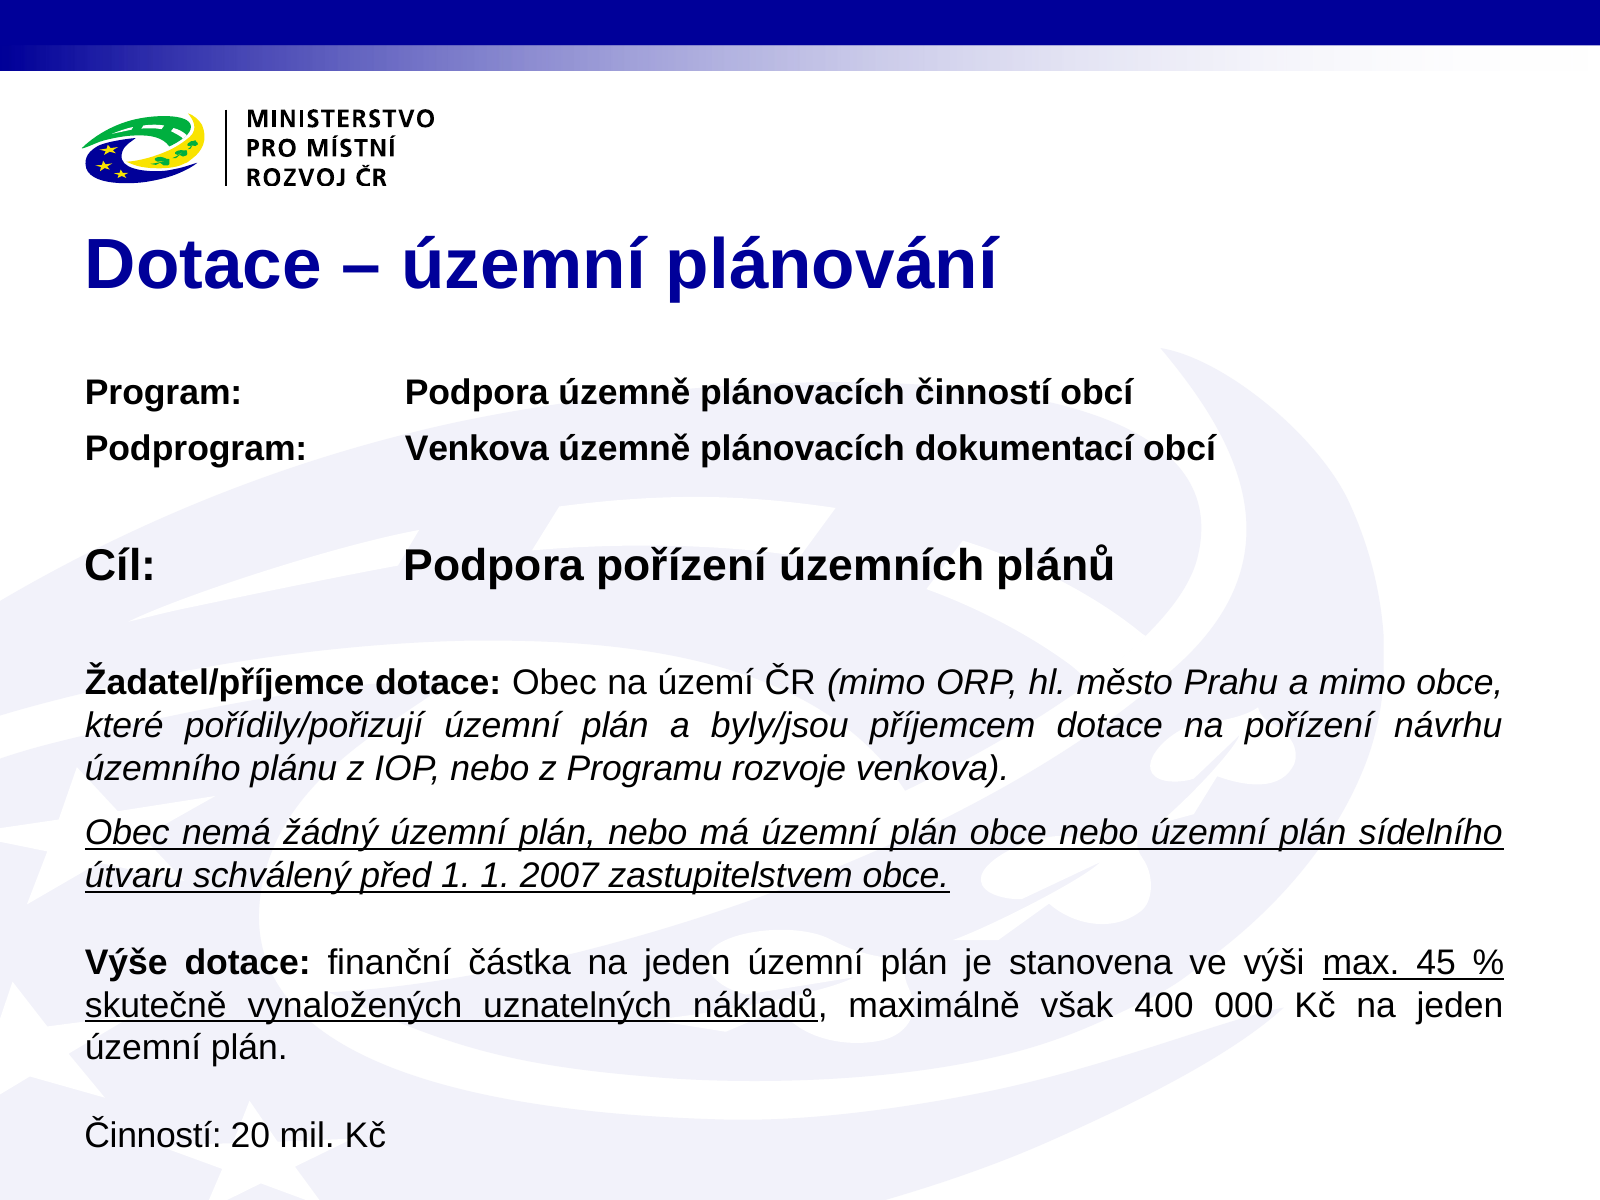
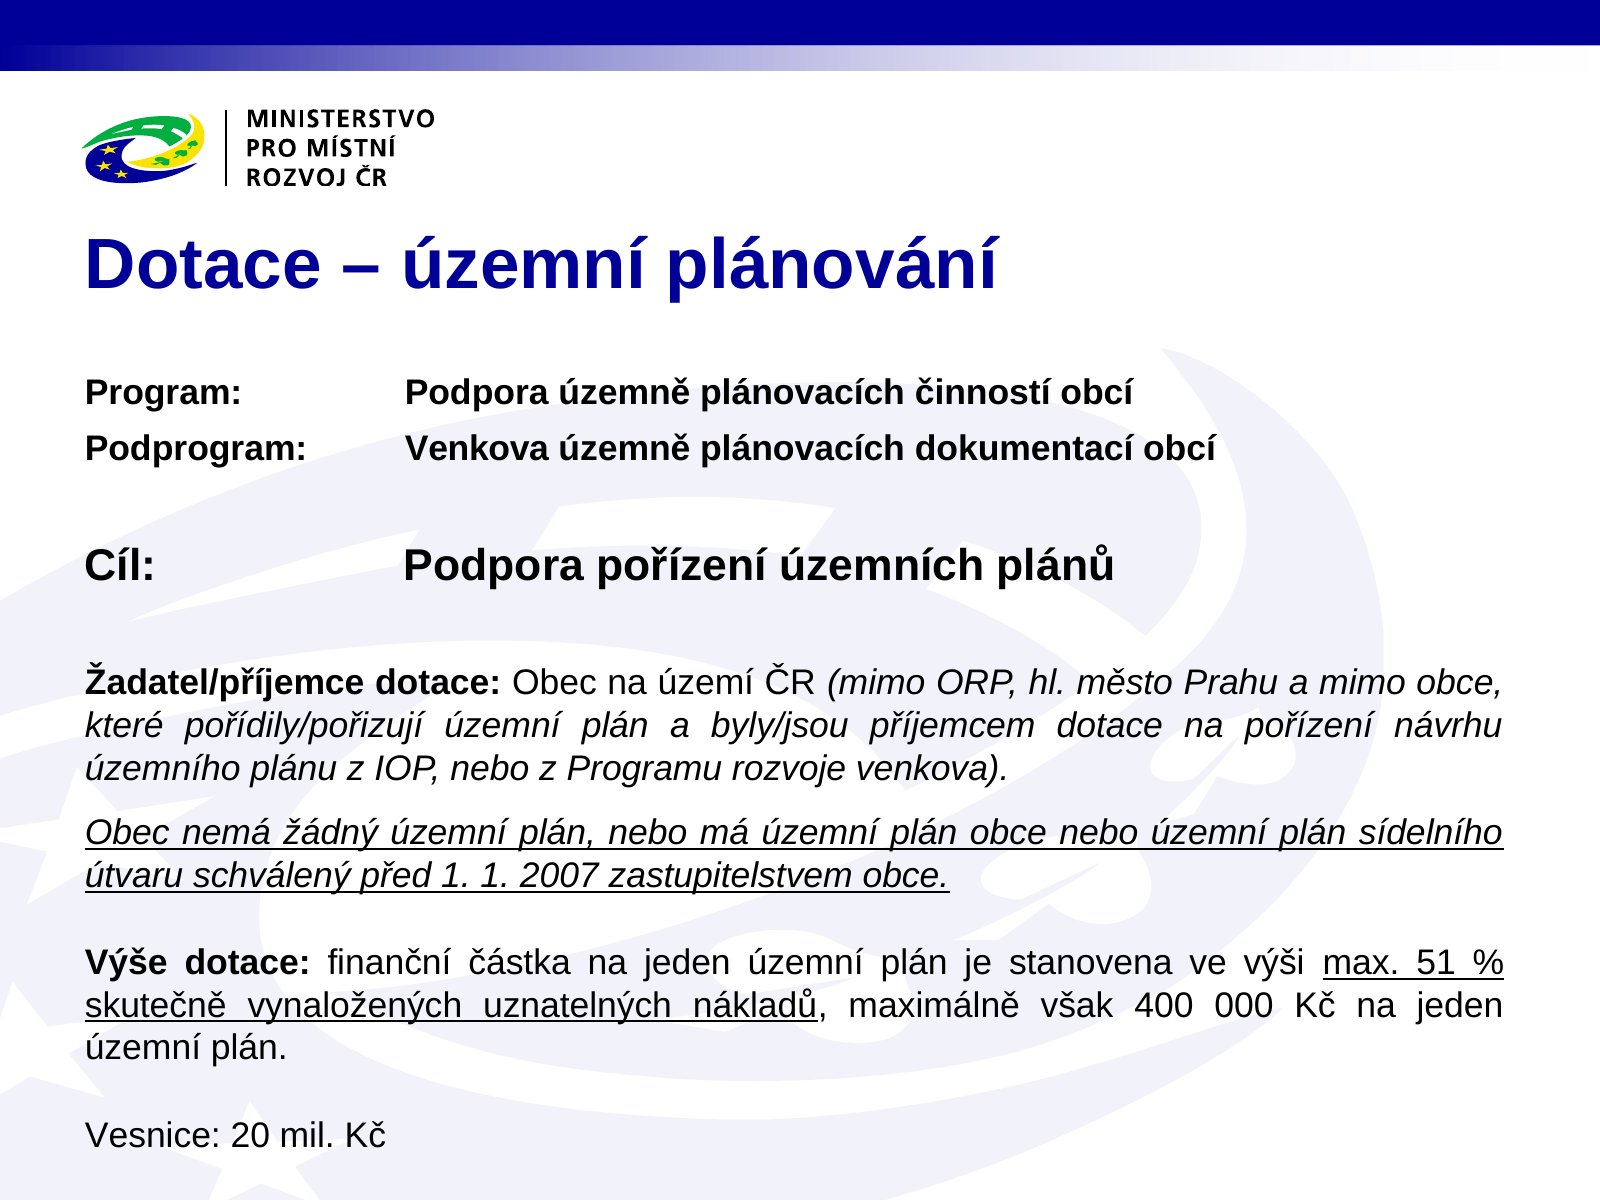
45: 45 -> 51 (1436, 963)
Činností: Činností -> Vesnice (153, 1135)
